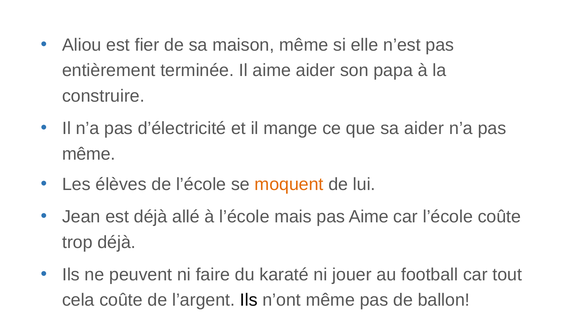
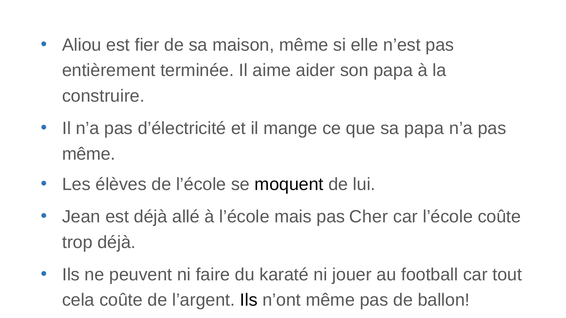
sa aider: aider -> papa (424, 129)
moquent colour: orange -> black (289, 184)
pas Aime: Aime -> Cher (369, 217)
